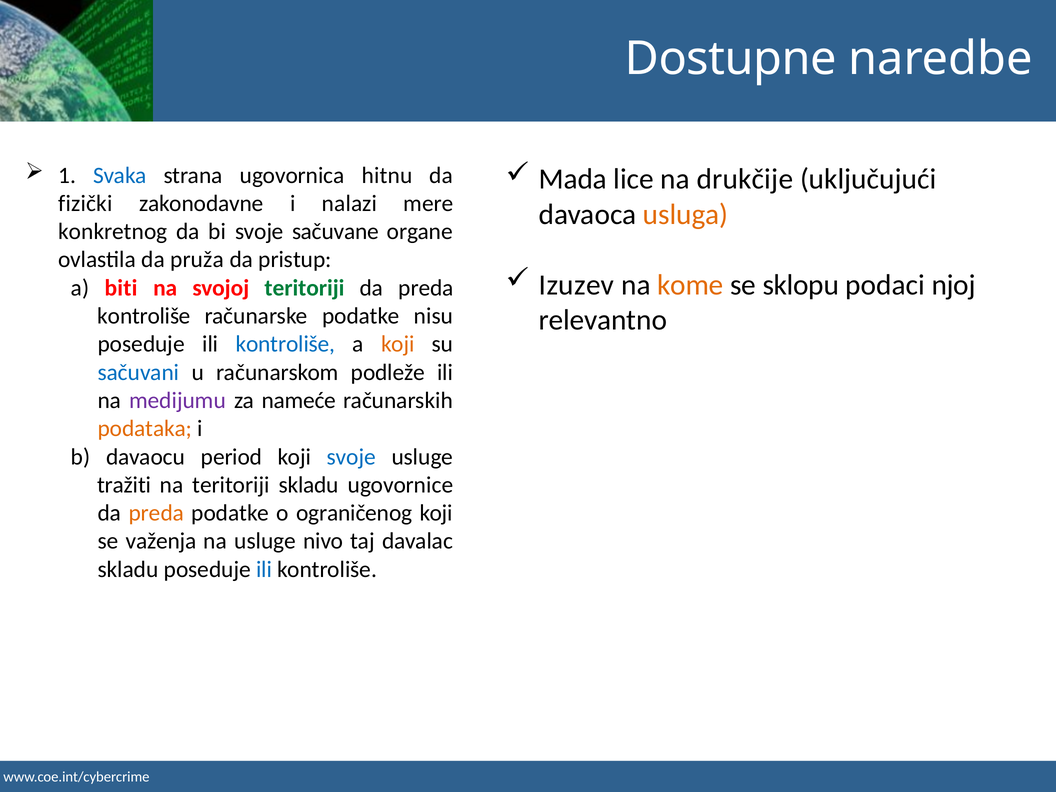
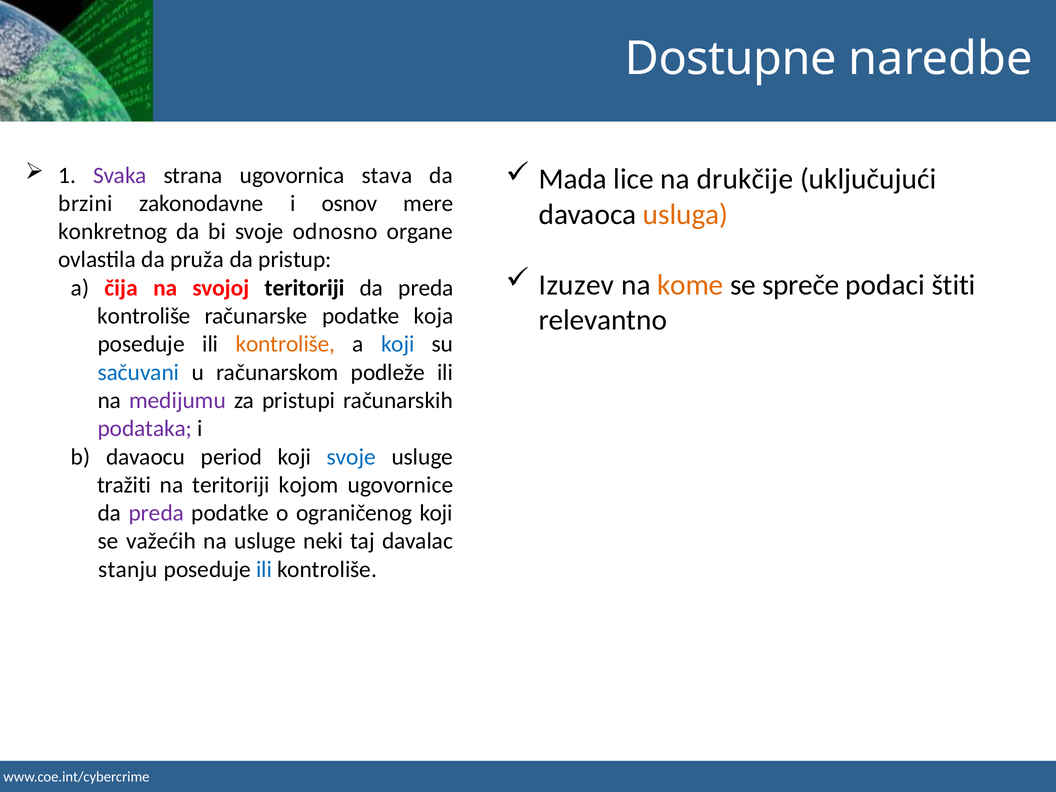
Svaka colour: blue -> purple (120, 175)
hitnu: hitnu -> stava (387, 175)
fizički: fizički -> brzini (85, 203)
nalazi: nalazi -> osnov (350, 203)
sačuvane: sačuvane -> odnosno (335, 232)
sklopu: sklopu -> spreče (801, 285)
njoj: njoj -> štiti (953, 285)
biti: biti -> čija (121, 288)
teritoriji colour: green -> black (304, 288)
nisu: nisu -> koja (434, 316)
kontroliše colour: blue -> orange (285, 344)
koji colour: orange -> blue (398, 344)
nameće: nameće -> pristupi (299, 400)
podataka colour: orange -> purple (145, 429)
teritoriji skladu: skladu -> kojom (309, 485)
preda colour: orange -> purple (156, 513)
važenja: važenja -> važećih (161, 541)
nivo: nivo -> neki (323, 541)
skladu: skladu -> stanju (128, 569)
